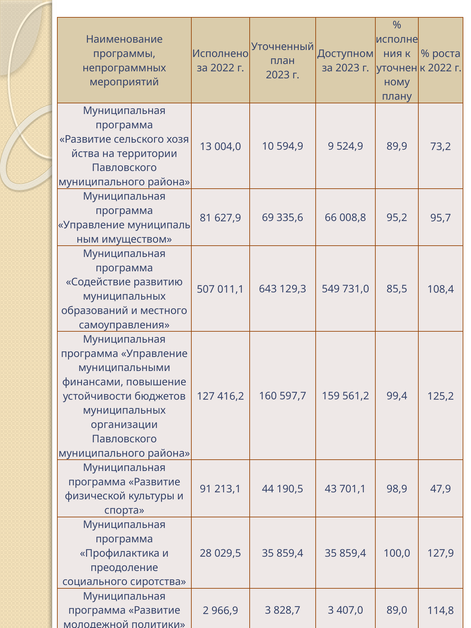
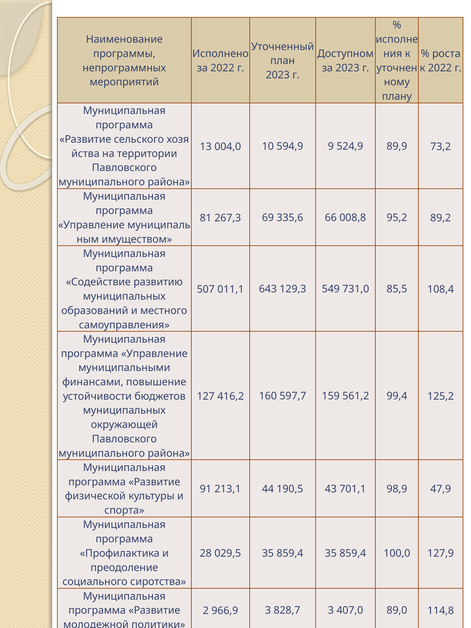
627,9: 627,9 -> 267,3 (228, 218)
95,7: 95,7 -> 89,2 (441, 218)
организации: организации -> окружающей (124, 425)
